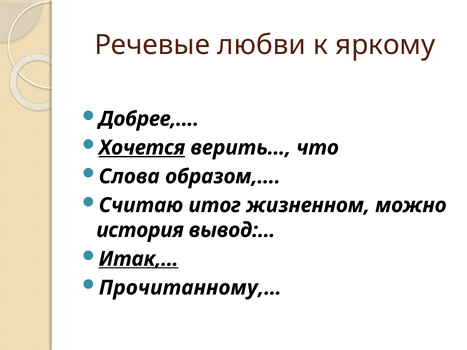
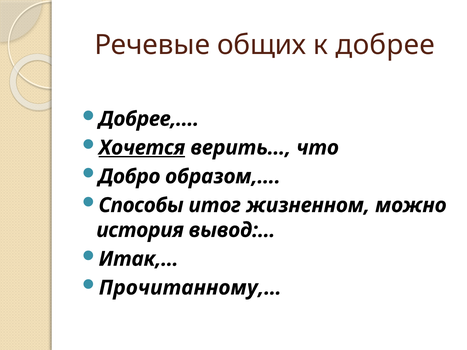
любви: любви -> общих (262, 45)
яркому: яркому -> добрее (385, 45)
Слова: Слова -> Добро (129, 177)
Считаю: Считаю -> Способы (141, 205)
Итак,… underline: present -> none (139, 259)
